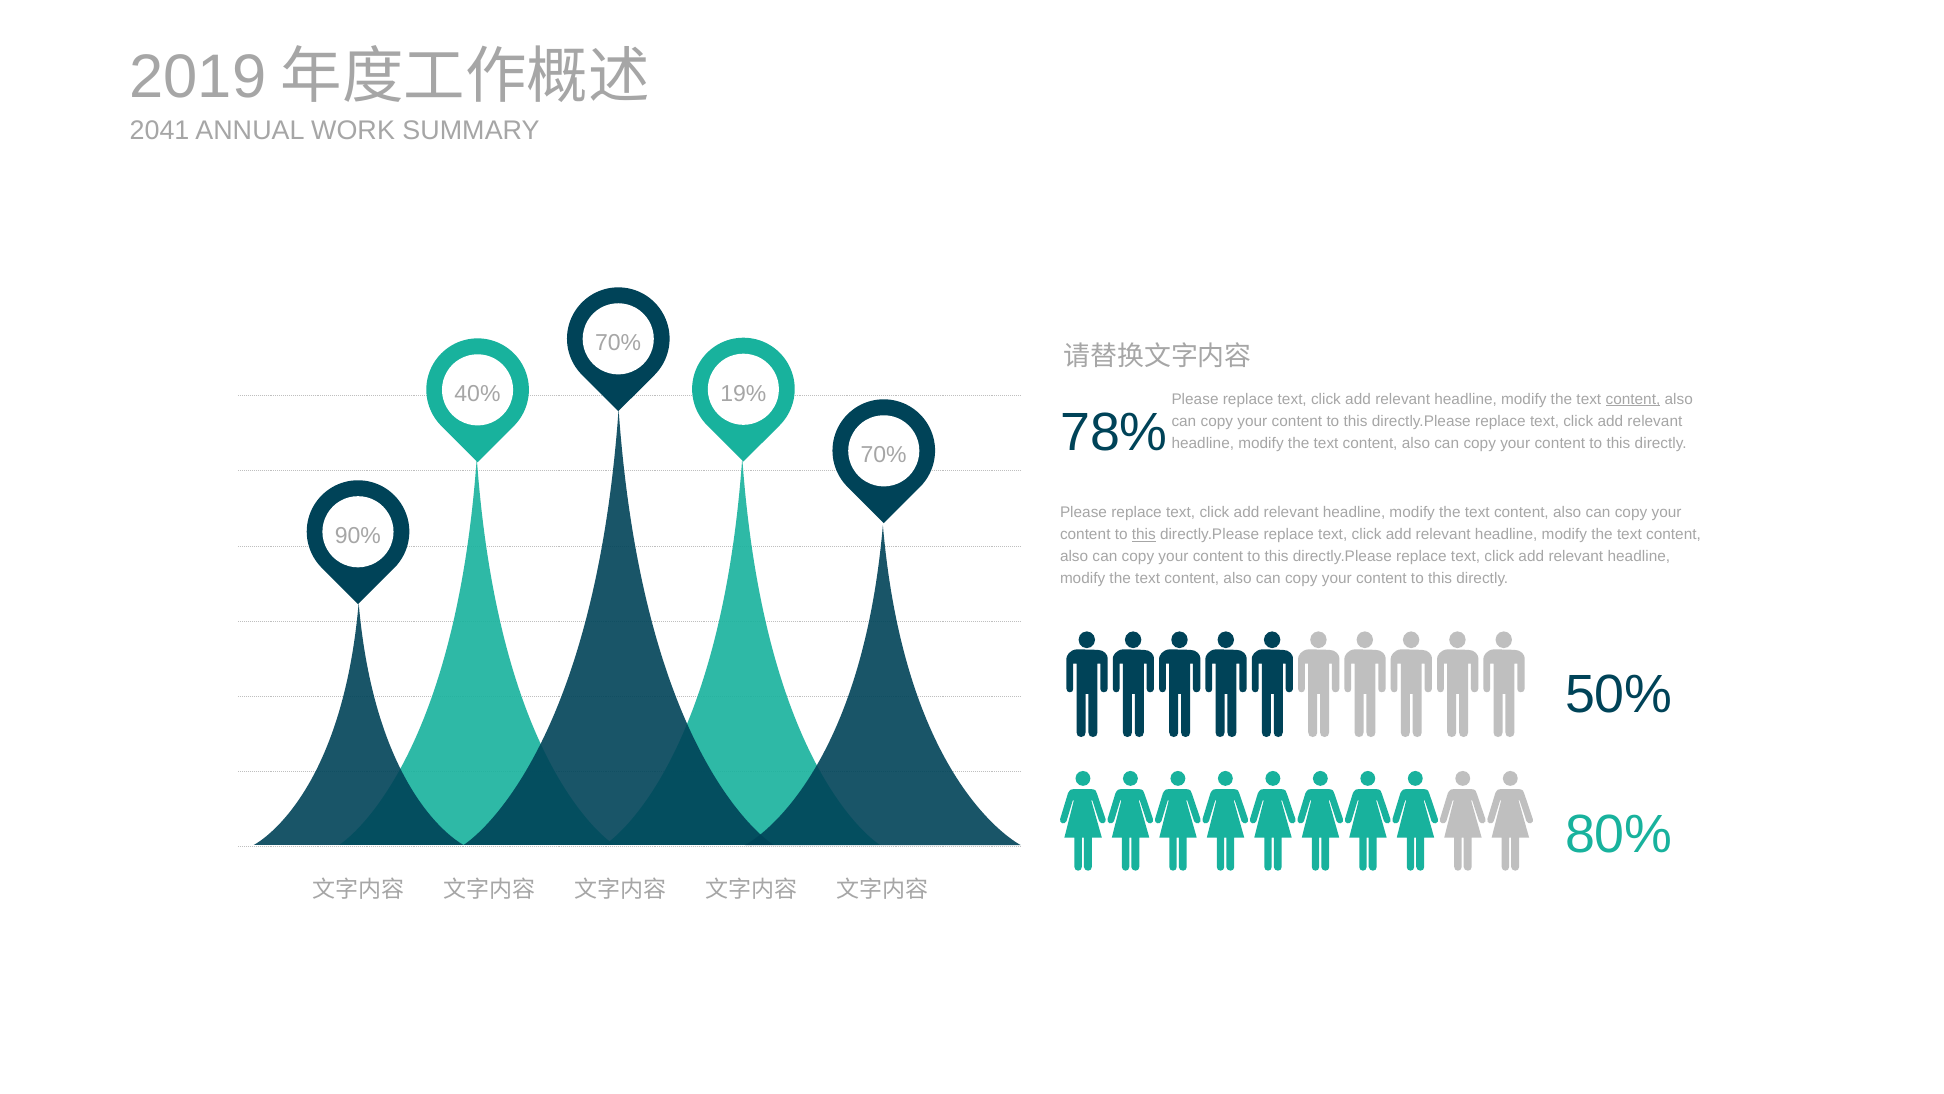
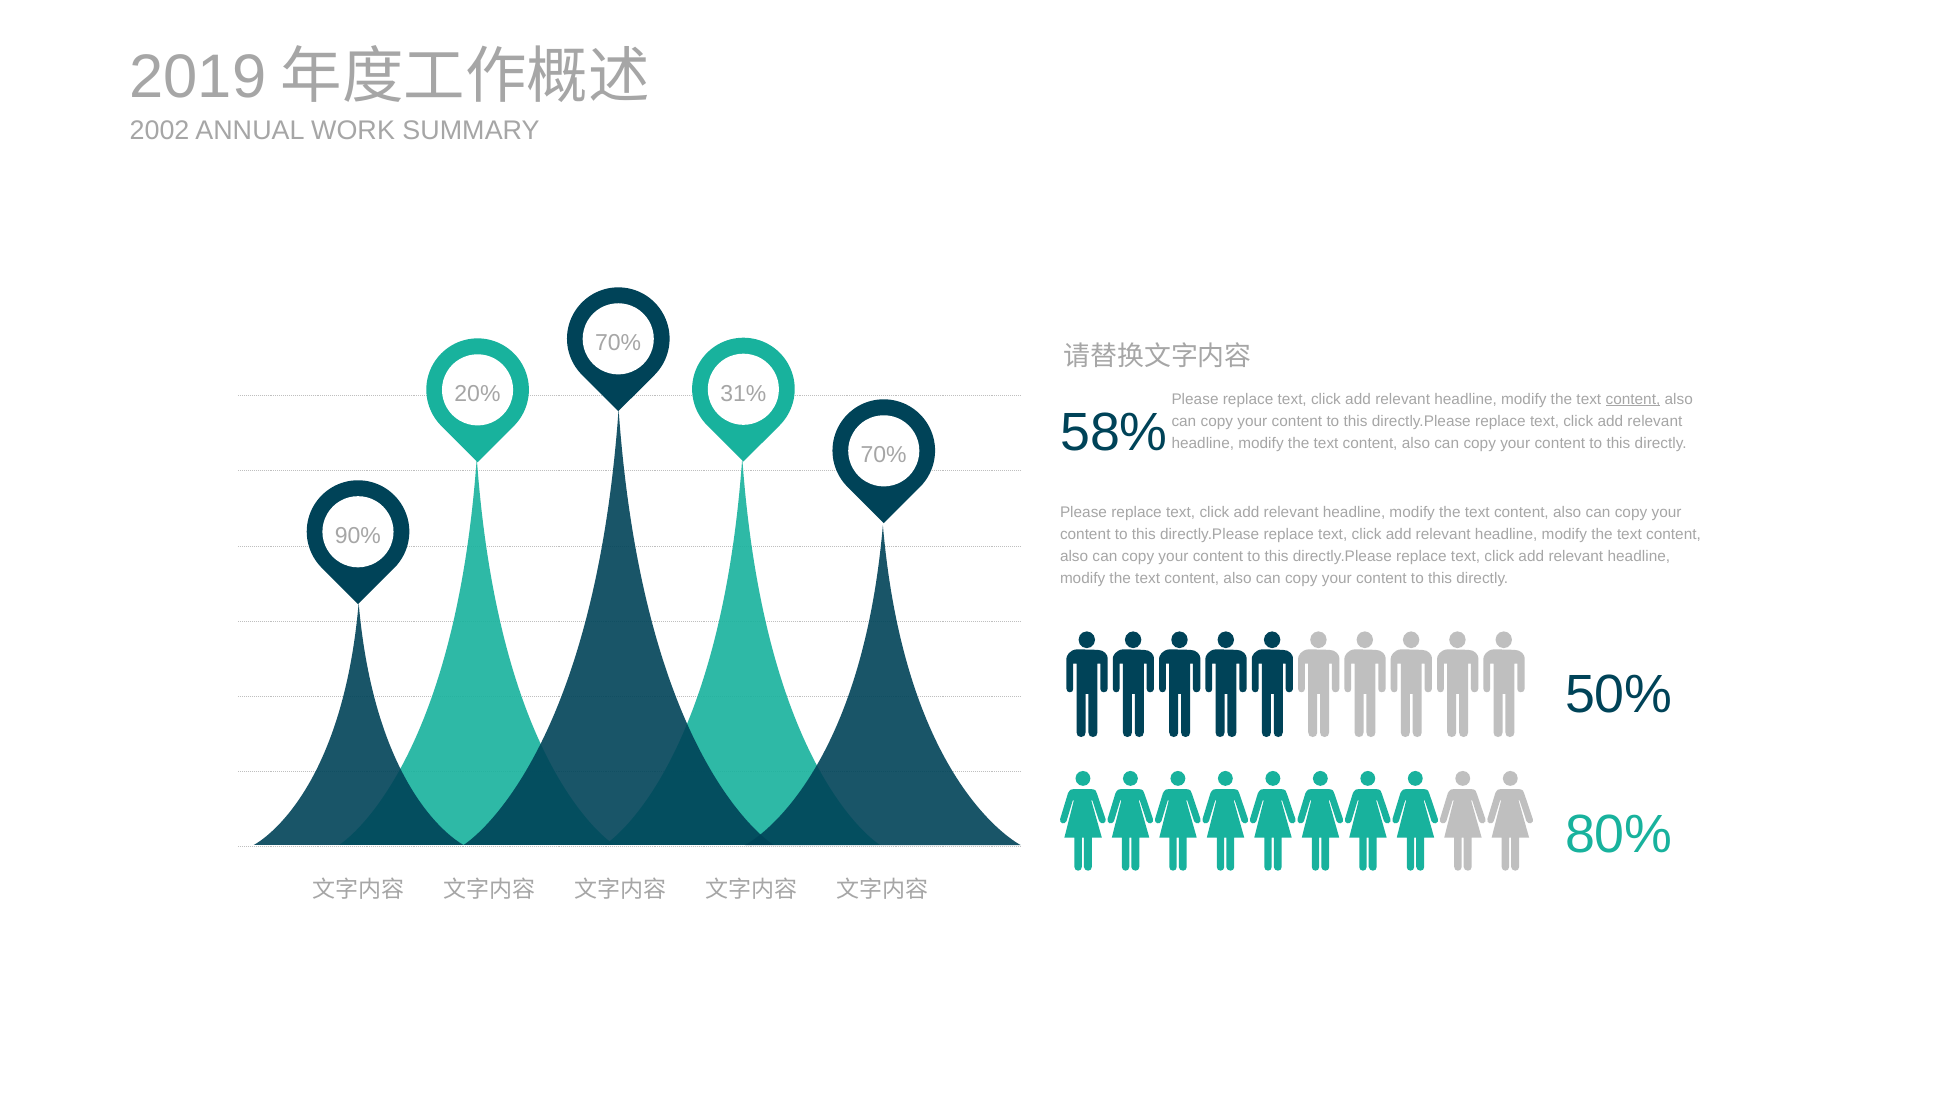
2041: 2041 -> 2002 (160, 130)
19%: 19% -> 31% (743, 393)
40%: 40% -> 20% (477, 394)
78%: 78% -> 58% (1114, 433)
this underline: present -> none (1144, 534)
